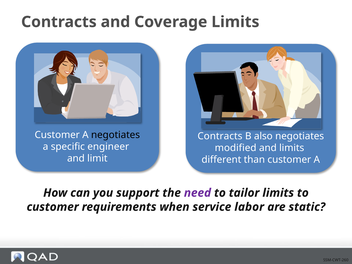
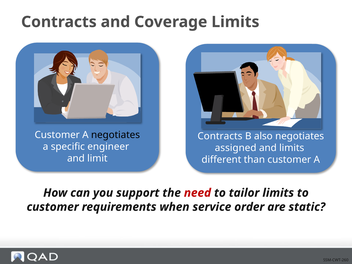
modified: modified -> assigned (236, 148)
need colour: purple -> red (197, 193)
labor: labor -> order (249, 207)
